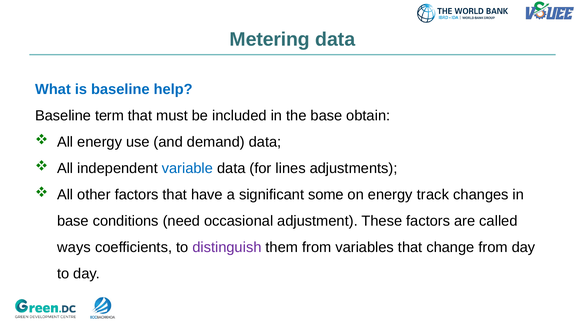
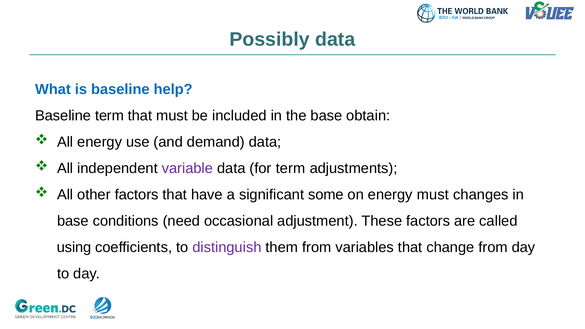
Metering: Metering -> Possibly (270, 40)
variable colour: blue -> purple (187, 168)
for lines: lines -> term (291, 168)
energy track: track -> must (433, 195)
ways: ways -> using (74, 247)
